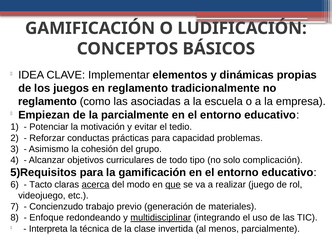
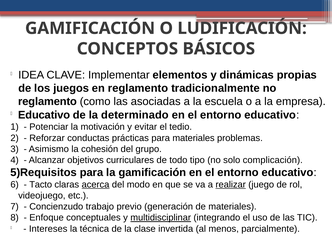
Empiezan: Empiezan -> Educativo (44, 115)
la parcialmente: parcialmente -> determinado (135, 115)
para capacidad: capacidad -> materiales (194, 138)
que underline: present -> none (173, 184)
realizar underline: none -> present (231, 184)
redondeando: redondeando -> conceptuales (93, 218)
Interpreta: Interpreta -> Intereses (48, 229)
